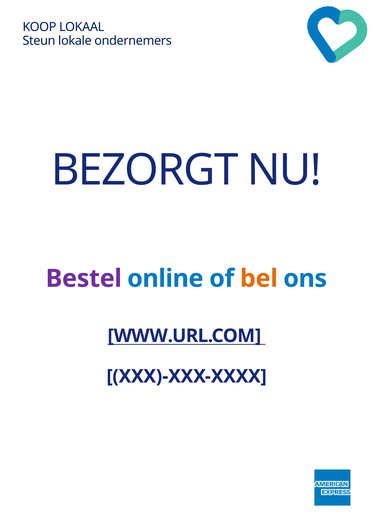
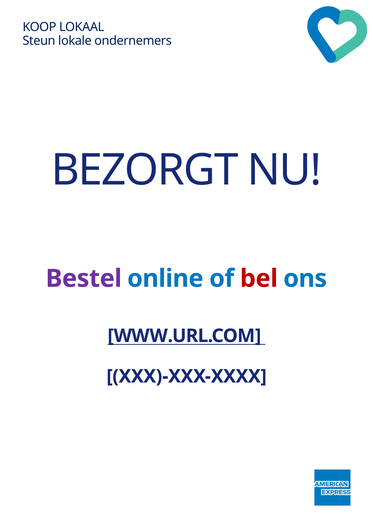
bel colour: orange -> red (259, 278)
